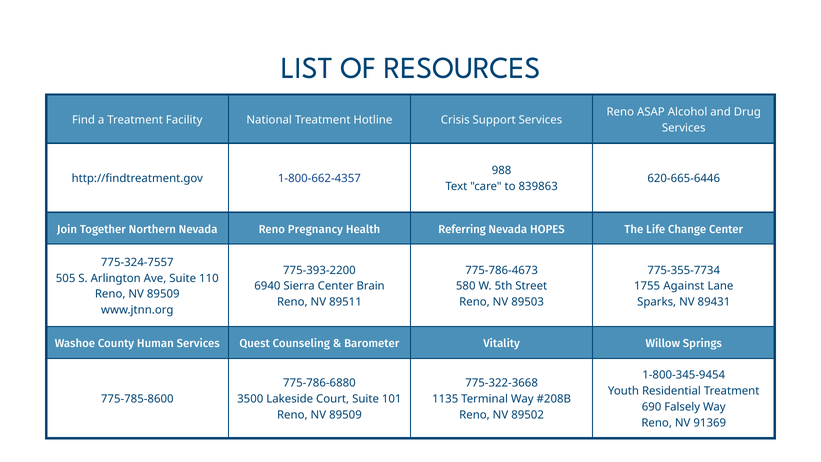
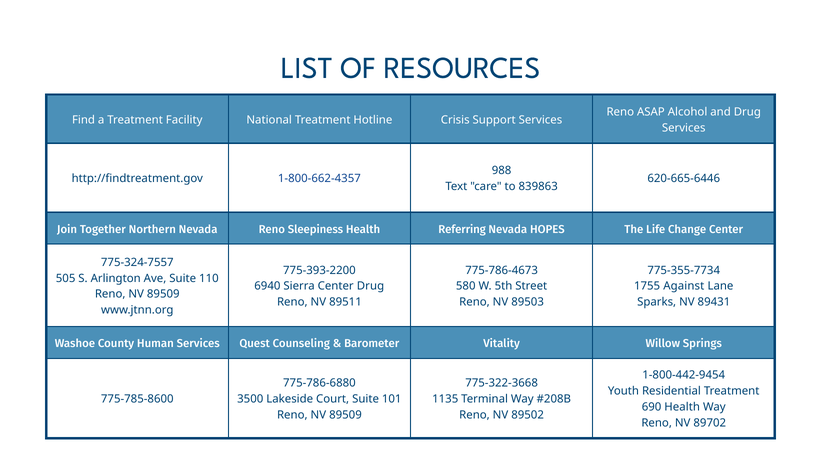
Pregnancy: Pregnancy -> Sleepiness (316, 229)
Center Brain: Brain -> Drug (371, 286)
1-800-345-9454: 1-800-345-9454 -> 1-800-442-9454 (684, 375)
690 Falsely: Falsely -> Health (682, 407)
91369: 91369 -> 89702 (710, 423)
